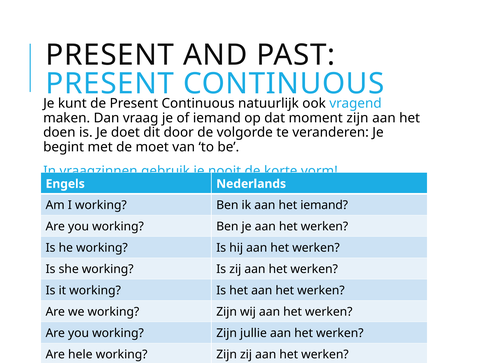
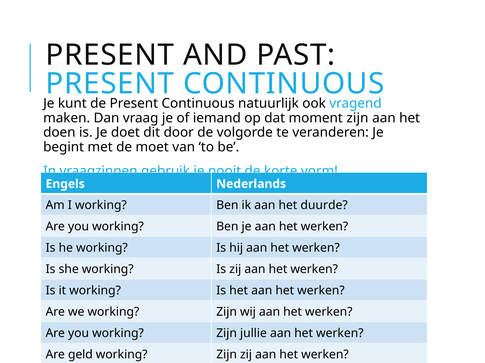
het iemand: iemand -> duurde (324, 206)
hele: hele -> geld (80, 355)
